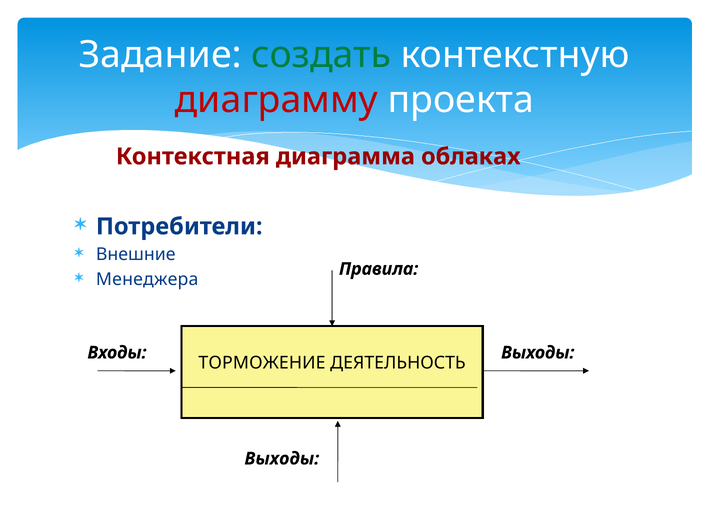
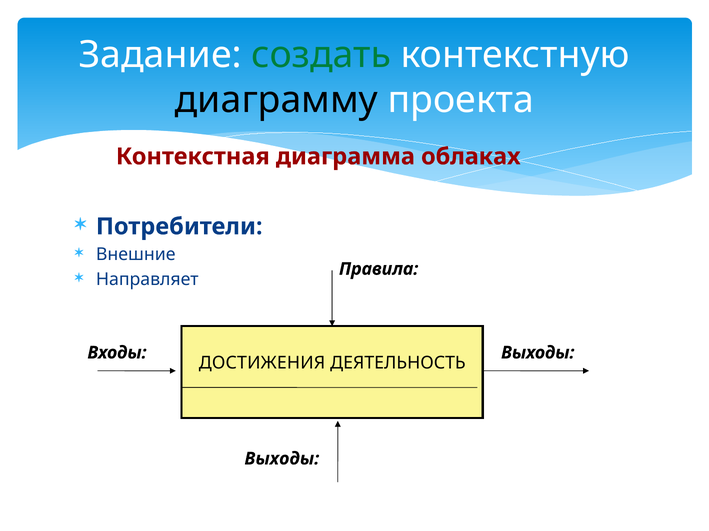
диаграмму colour: red -> black (276, 100)
Менеджера: Менеджера -> Направляет (147, 280)
ТОРМОЖЕНИЕ: ТОРМОЖЕНИЕ -> ДОСТИЖЕНИЯ (262, 363)
